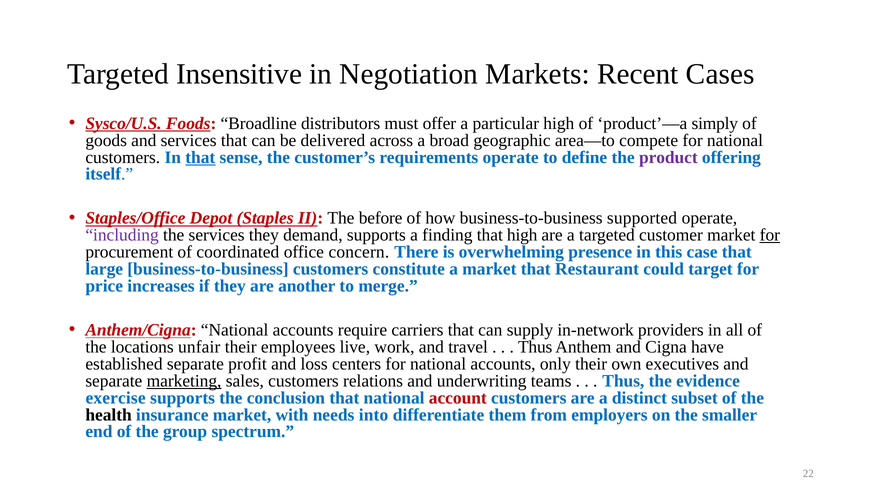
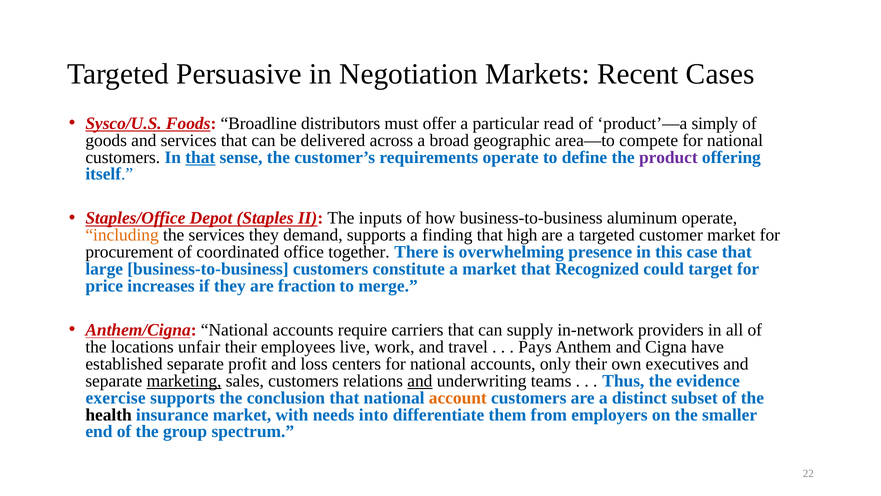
Insensitive: Insensitive -> Persuasive (239, 74)
particular high: high -> read (559, 123)
before: before -> inputs (380, 218)
supported: supported -> aluminum (642, 218)
including colour: purple -> orange (122, 235)
for underline: present -> none (770, 235)
concern: concern -> together (359, 252)
Restaurant: Restaurant -> Recognized (597, 269)
another: another -> fraction (307, 286)
Thus: Thus -> Pays (535, 347)
and underline: none -> present (420, 381)
account colour: red -> orange (458, 397)
